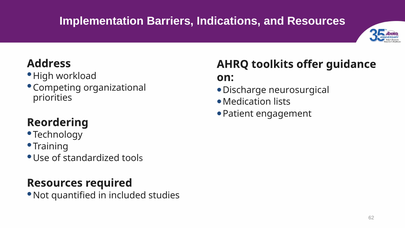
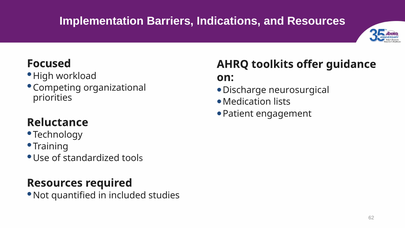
Address: Address -> Focused (49, 64)
Reordering: Reordering -> Reluctance (58, 122)
